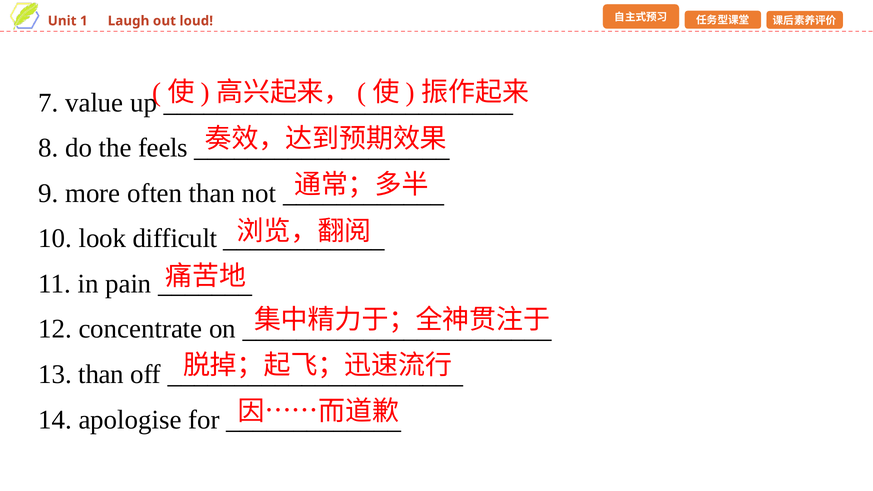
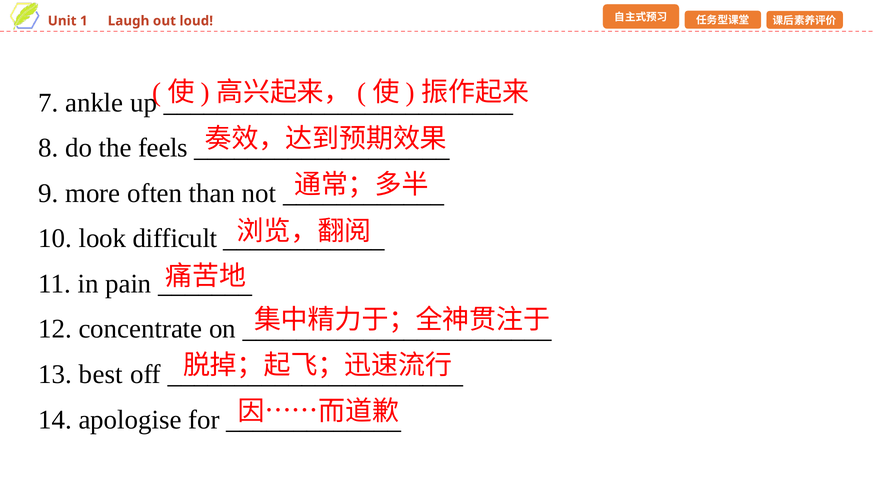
value: value -> ankle (94, 103)
13 than: than -> best (101, 374)
